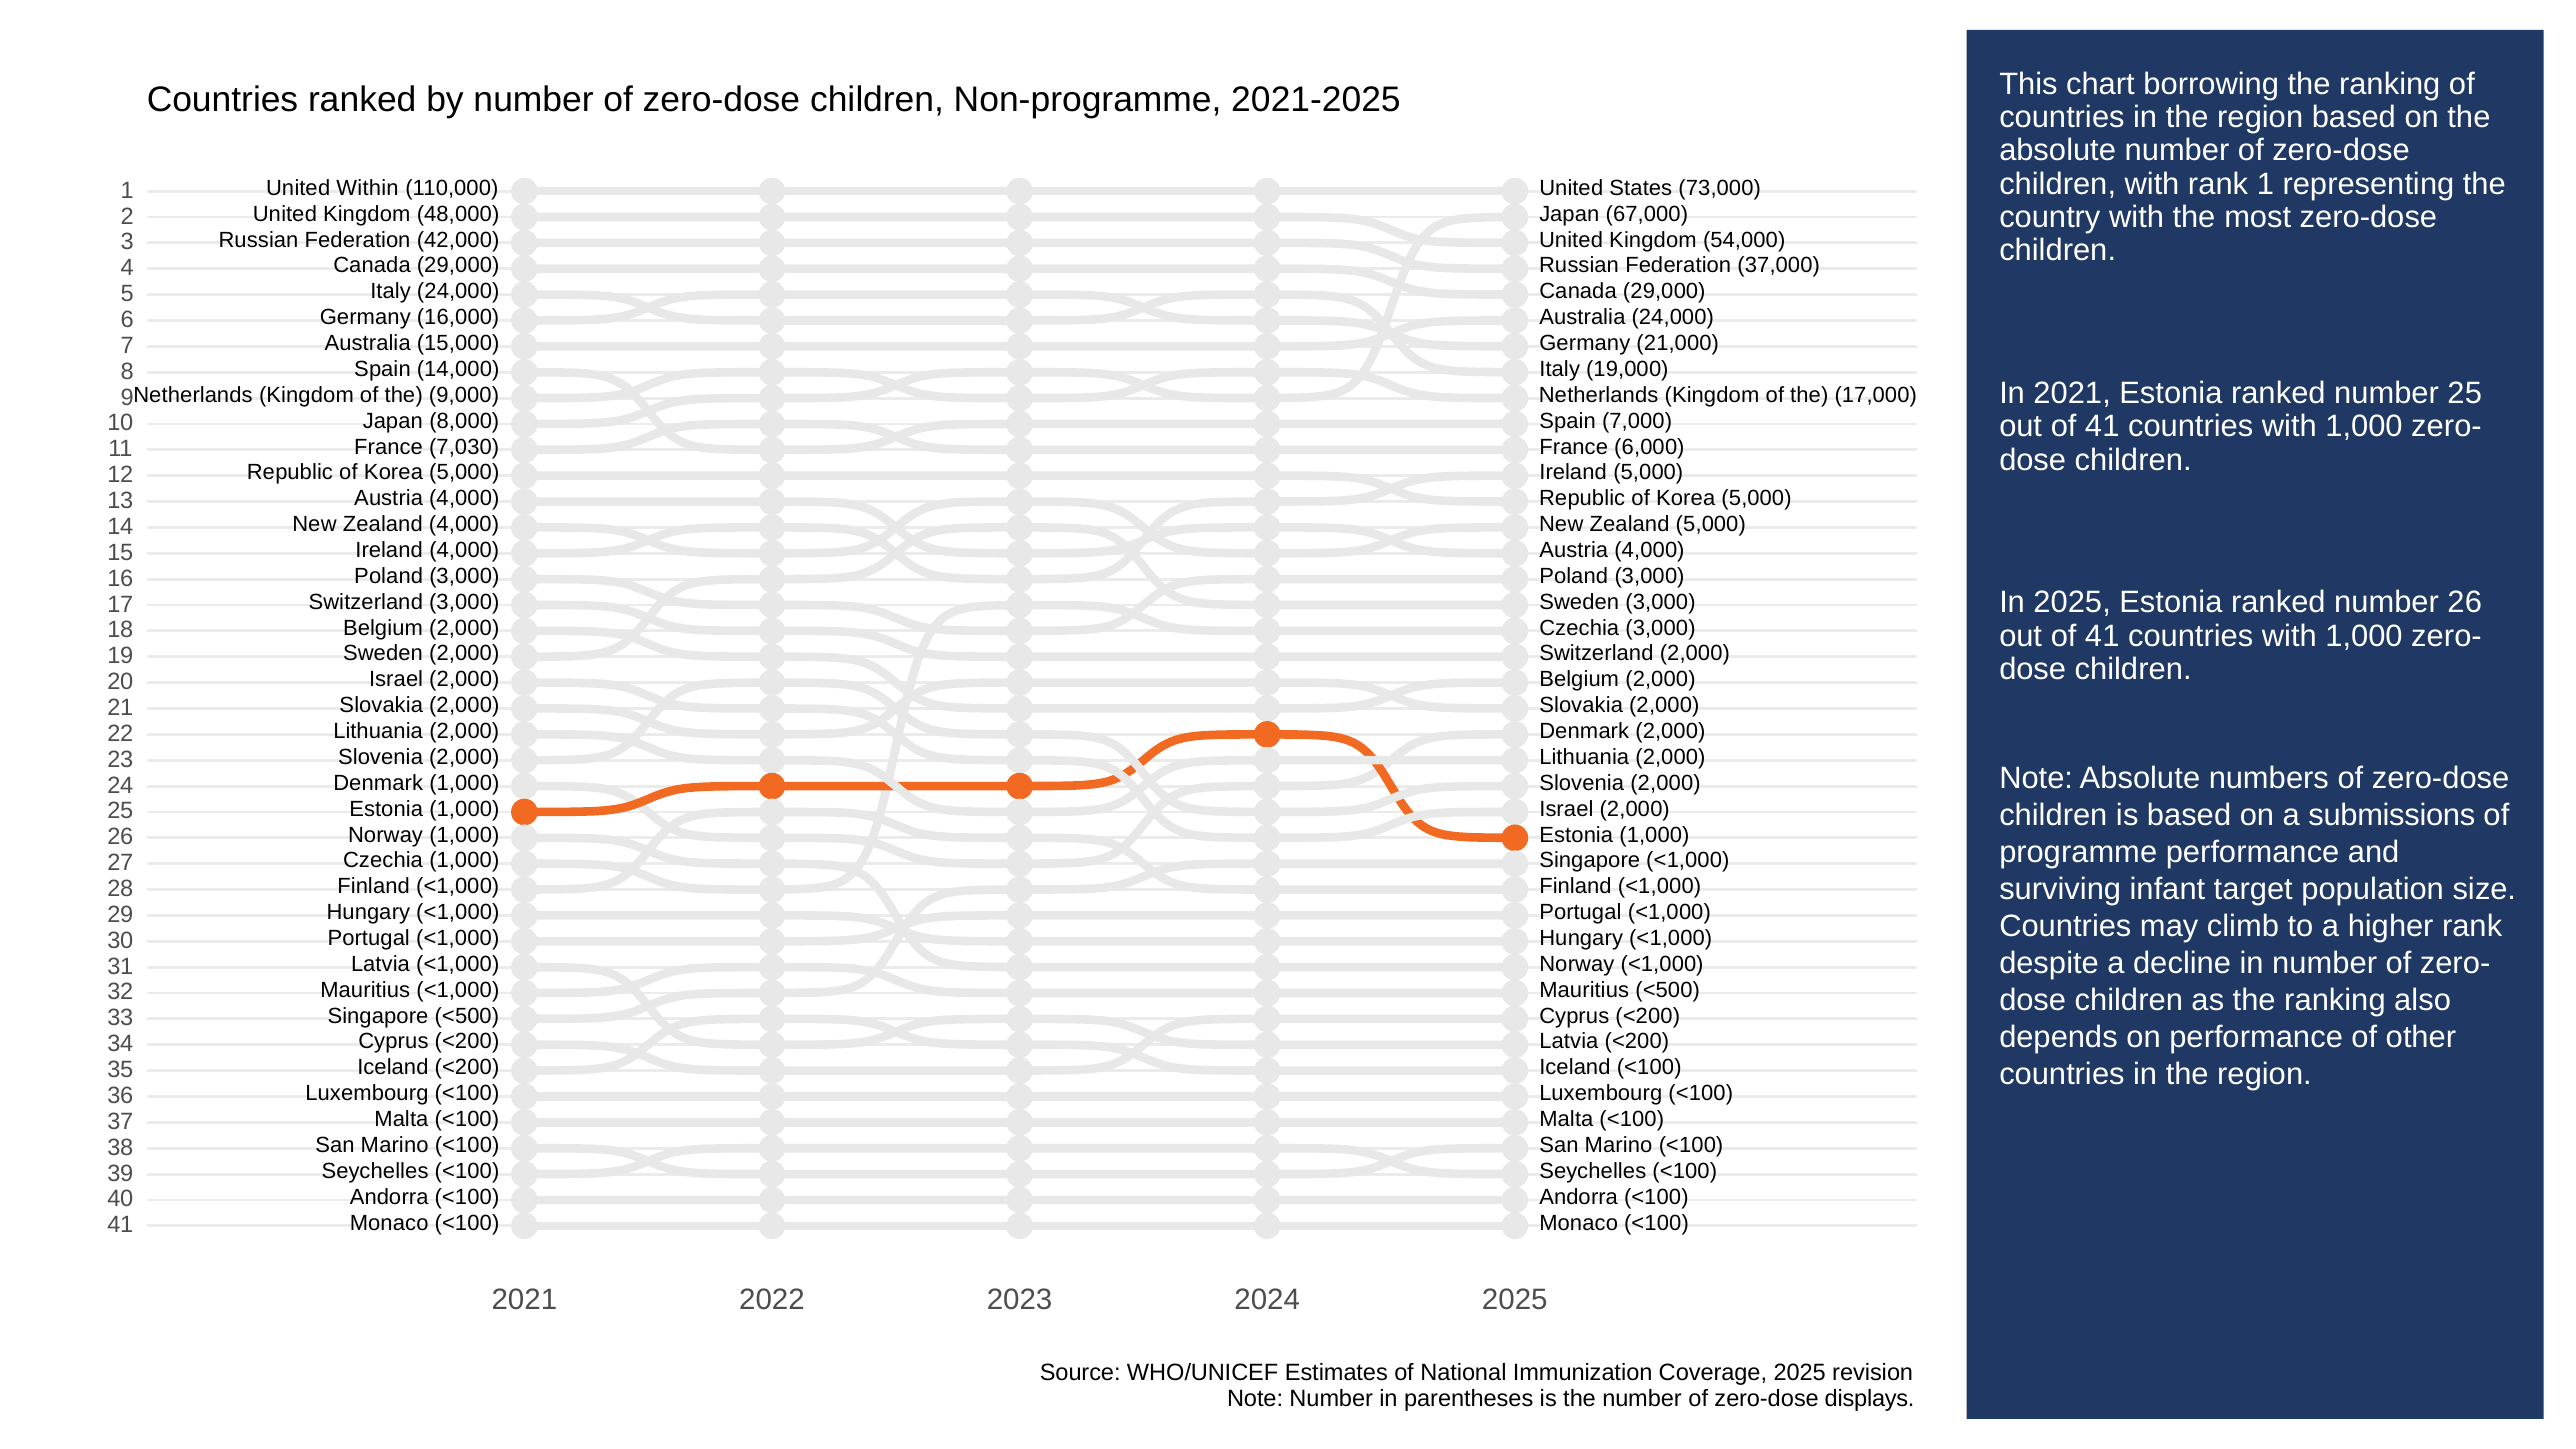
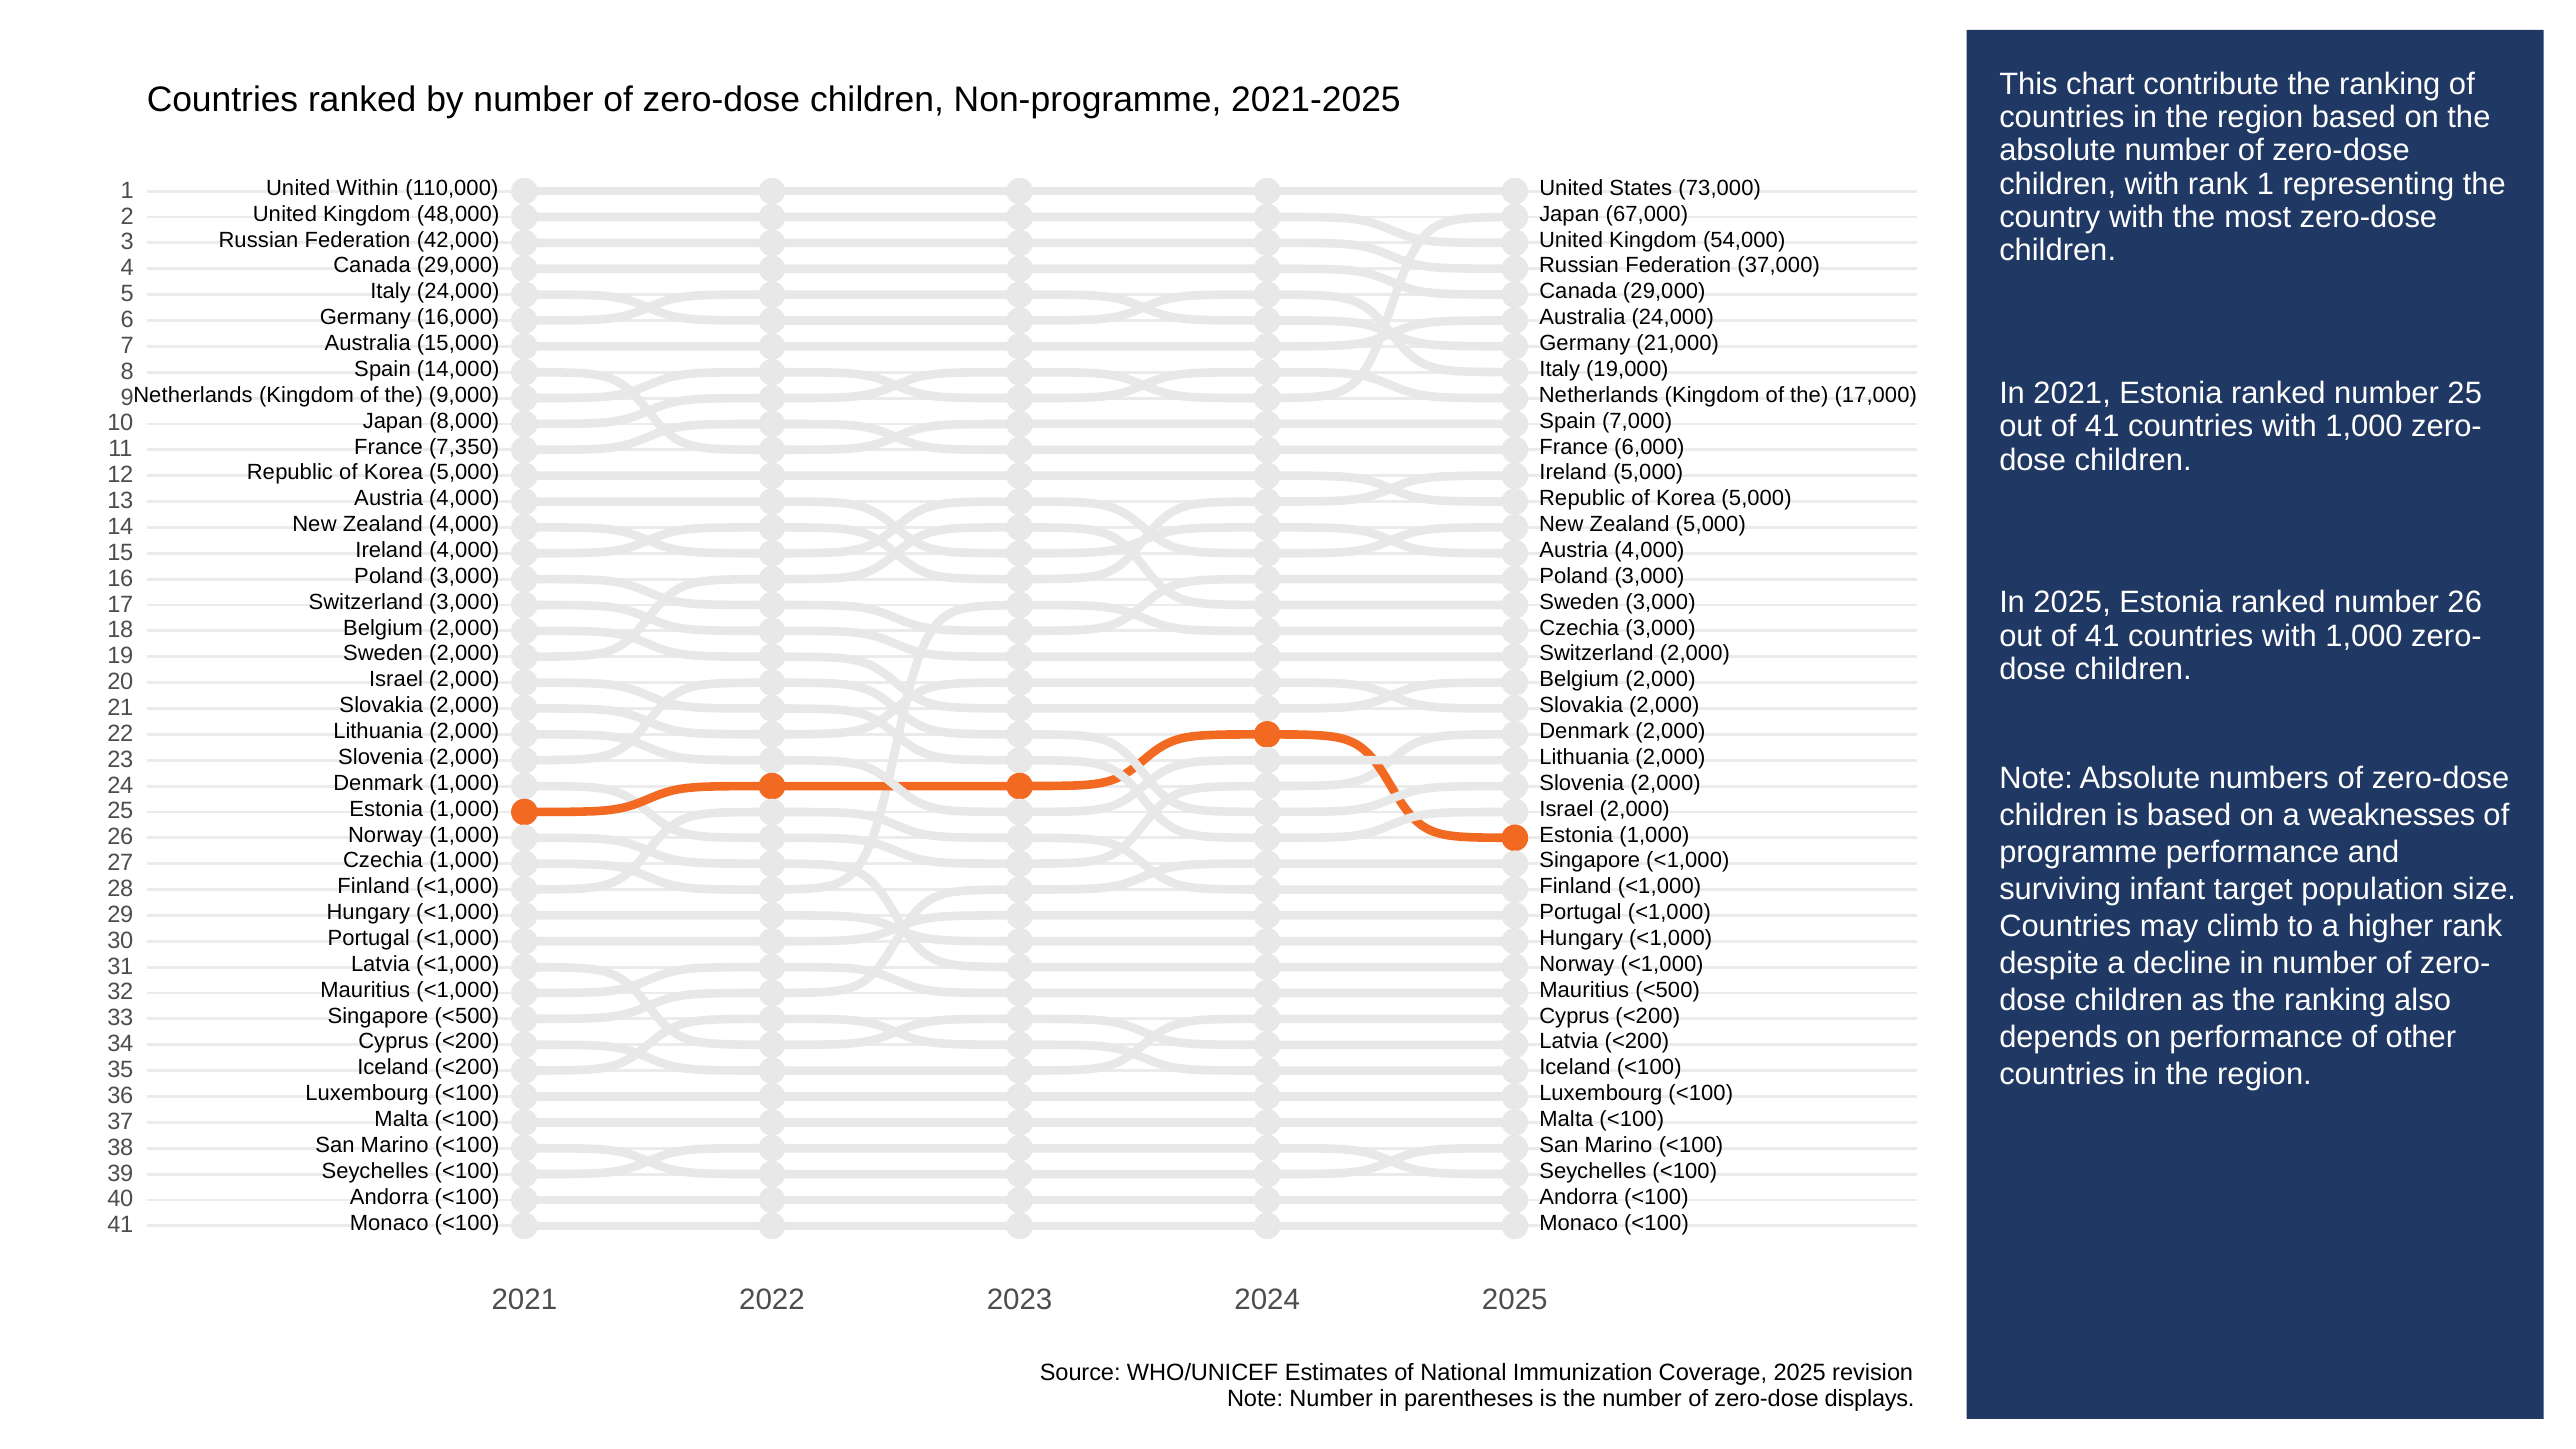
borrowing: borrowing -> contribute (2211, 84)
7,030: 7,030 -> 7,350 (464, 447)
submissions: submissions -> weaknesses (2392, 815)
